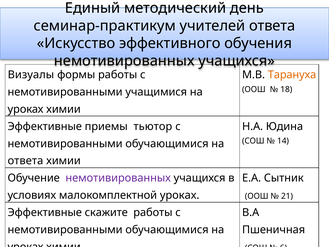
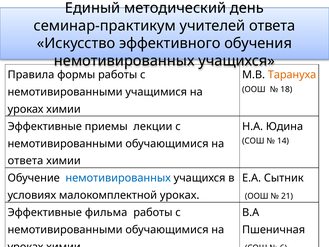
Визуалы: Визуалы -> Правила (31, 75)
приемы тьютор: тьютор -> лекции (153, 126)
немотивированных colour: purple -> blue (118, 178)
скажите: скажите -> фильма (106, 212)
